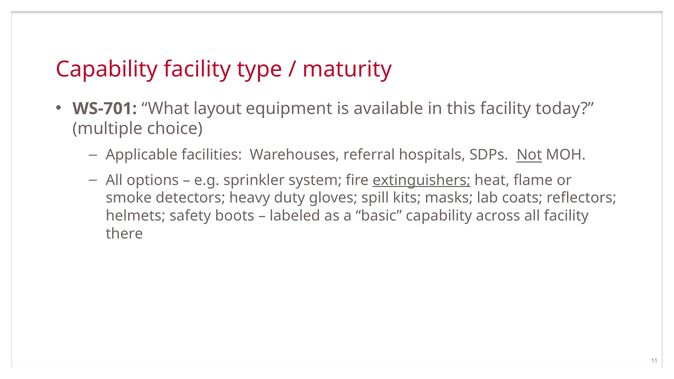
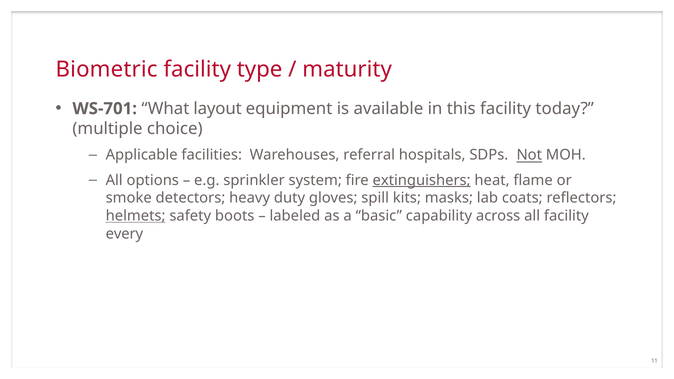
Capability: Capability -> Biometric (107, 69)
helmets underline: none -> present (136, 216)
there: there -> every (124, 234)
